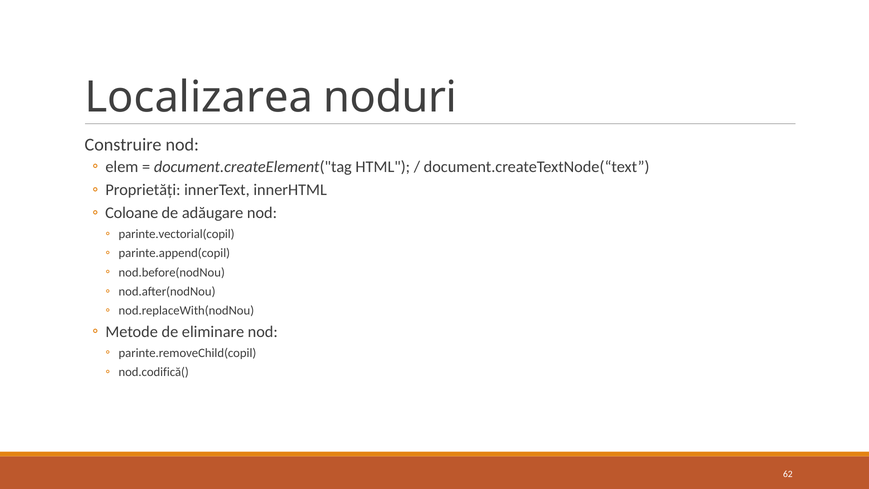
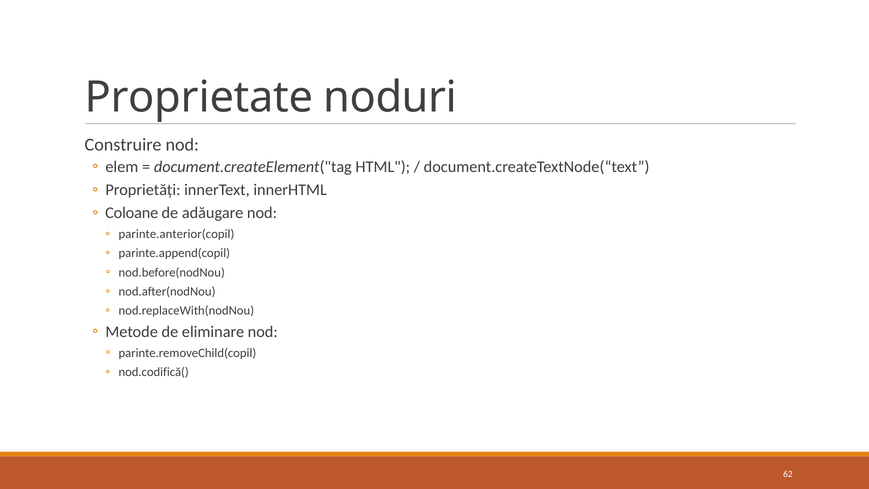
Localizarea: Localizarea -> Proprietate (199, 97)
parinte.vectorial(copil: parinte.vectorial(copil -> parinte.anterior(copil (176, 234)
